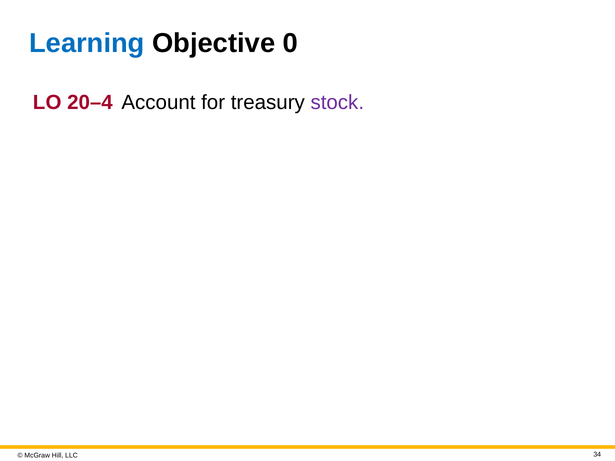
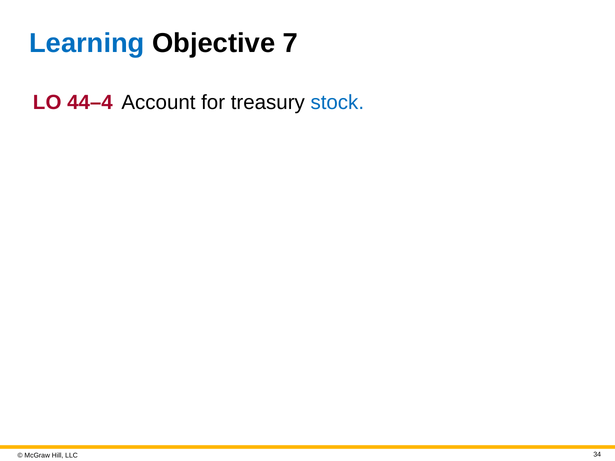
0: 0 -> 7 (290, 43)
20–4: 20–4 -> 44–4 (90, 103)
stock colour: purple -> blue (337, 103)
